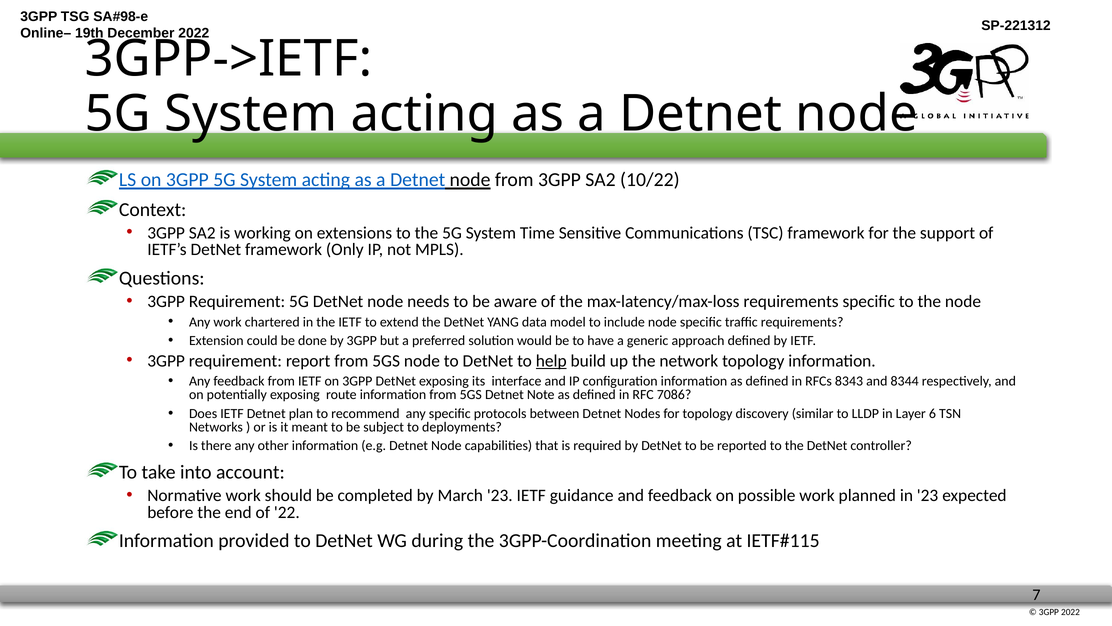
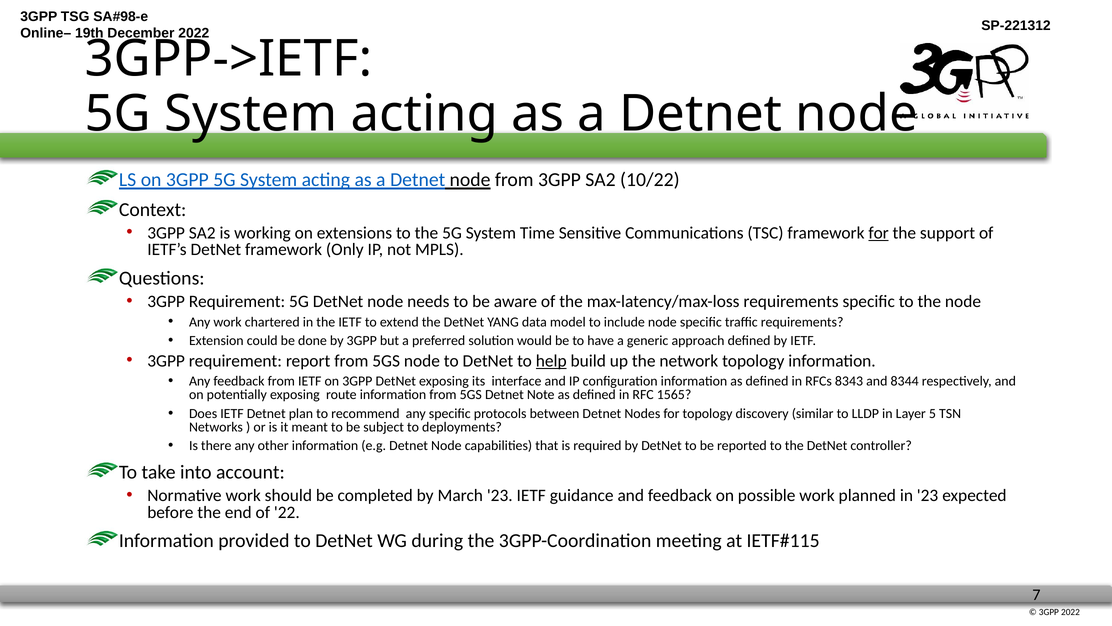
for underline: none -> present (879, 233)
7086: 7086 -> 1565 (674, 395)
6: 6 -> 5 (932, 413)
